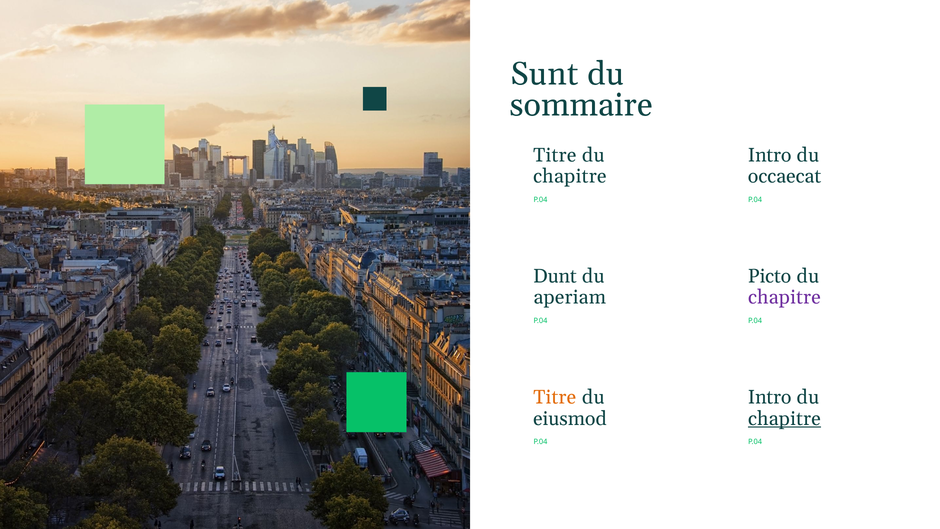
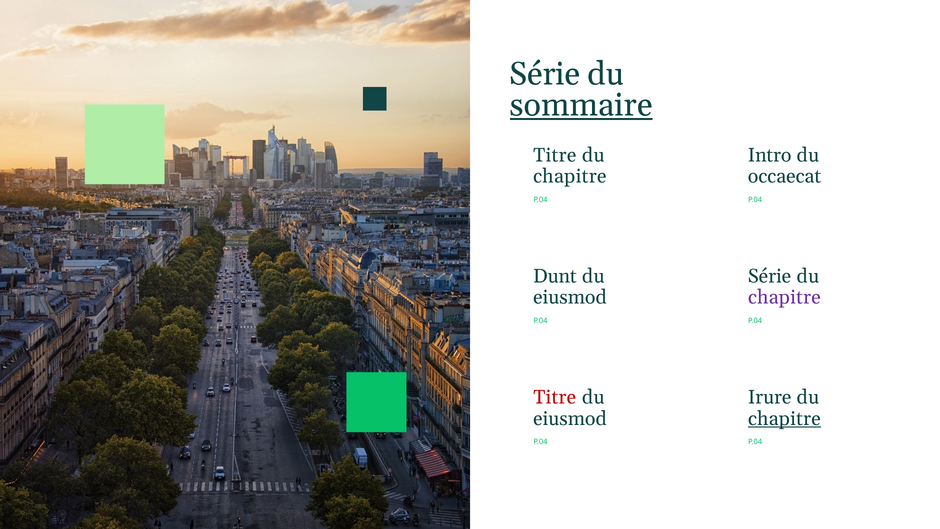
Sunt: Sunt -> Série (545, 74)
sommaire underline: none -> present (581, 105)
Picto: Picto -> Série (770, 276)
aperiam: aperiam -> eiusmod (570, 297)
Titre colour: orange -> red (555, 397)
Intro: Intro -> Irure (770, 397)
